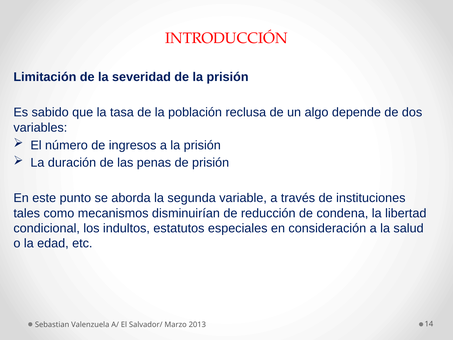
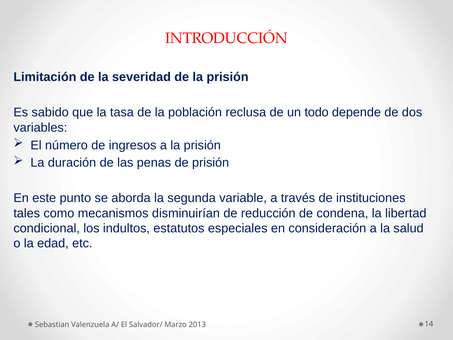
algo: algo -> todo (317, 112)
